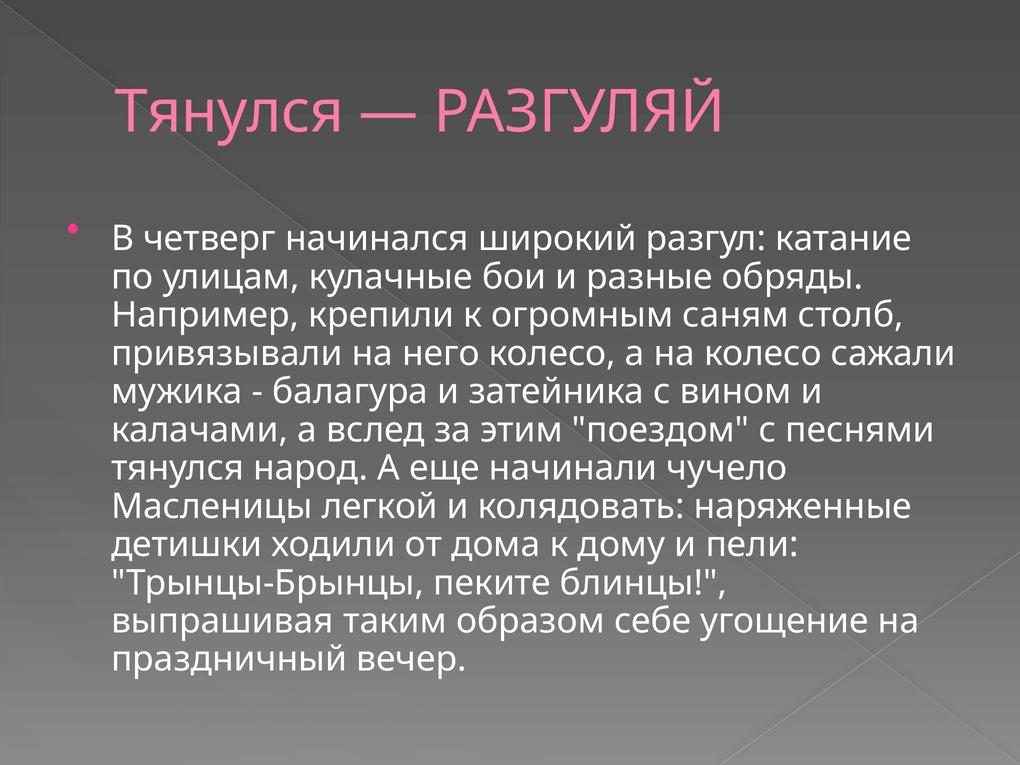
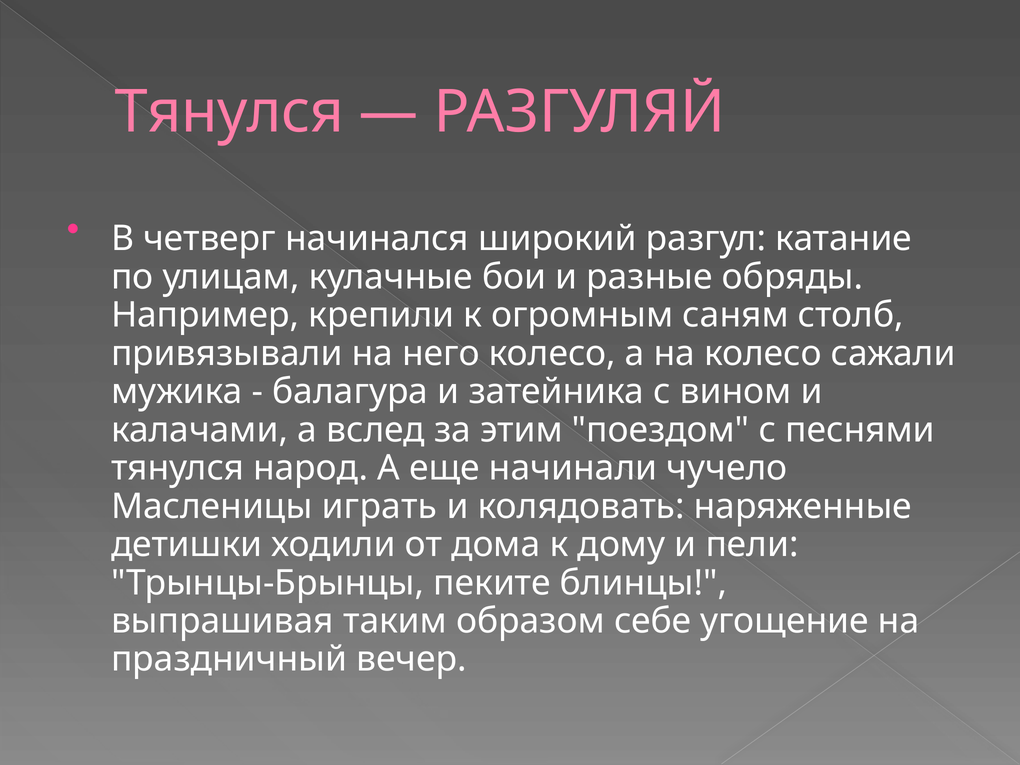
легкой: легкой -> играть (379, 506)
